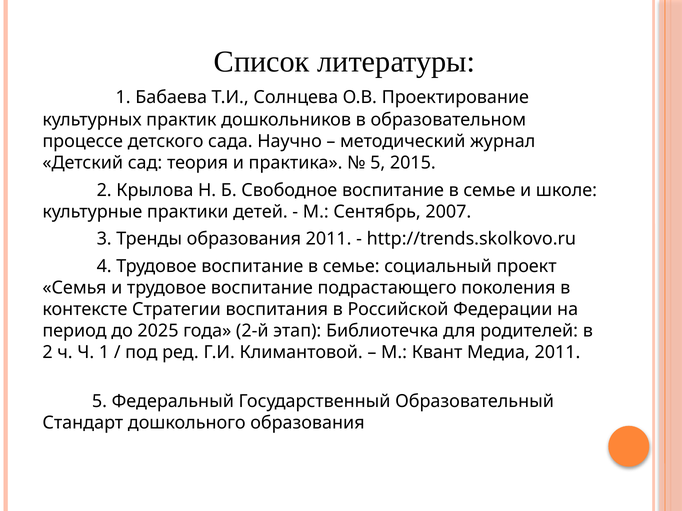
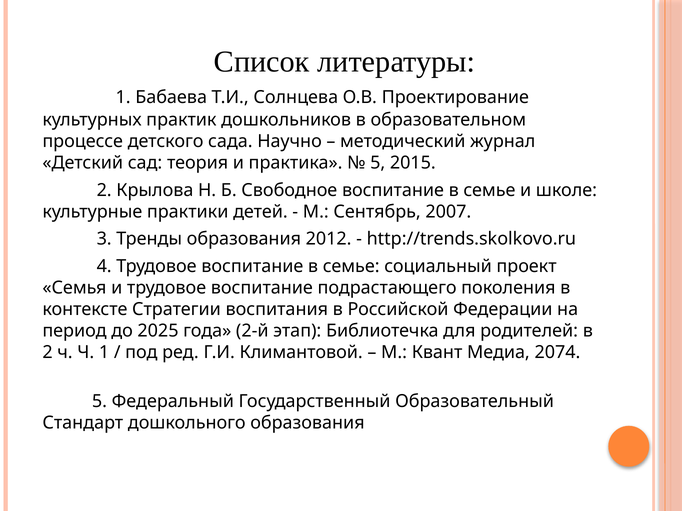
образования 2011: 2011 -> 2012 (329, 239)
Медиа 2011: 2011 -> 2074 (557, 353)
